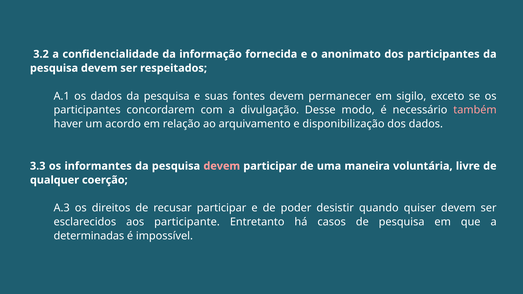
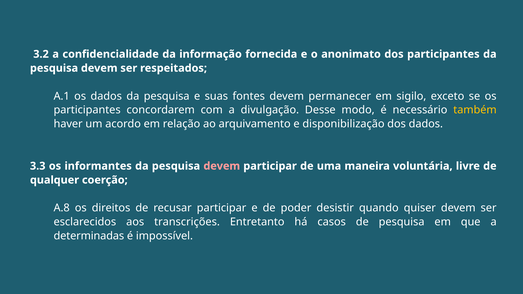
também colour: pink -> yellow (475, 110)
A.3: A.3 -> A.8 (62, 208)
participante: participante -> transcrições (187, 222)
